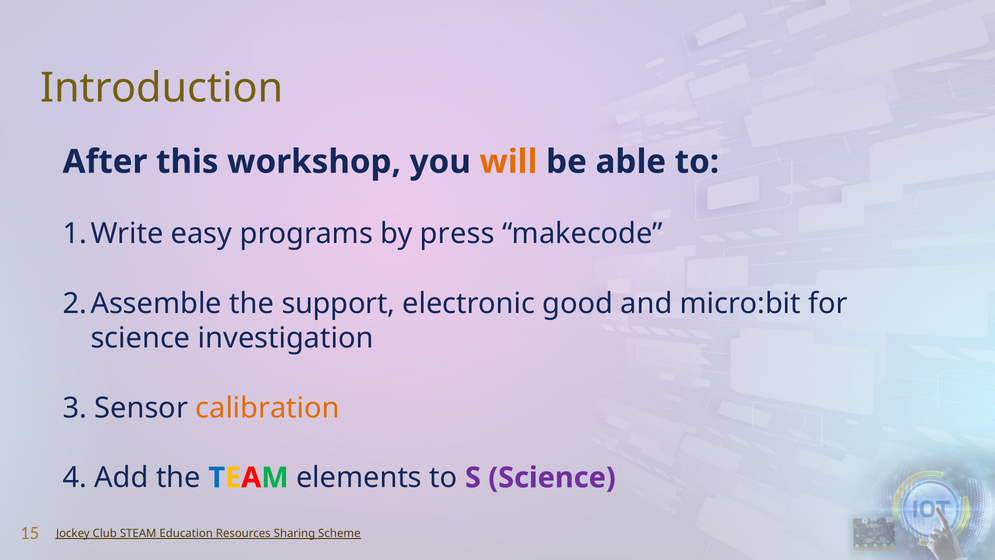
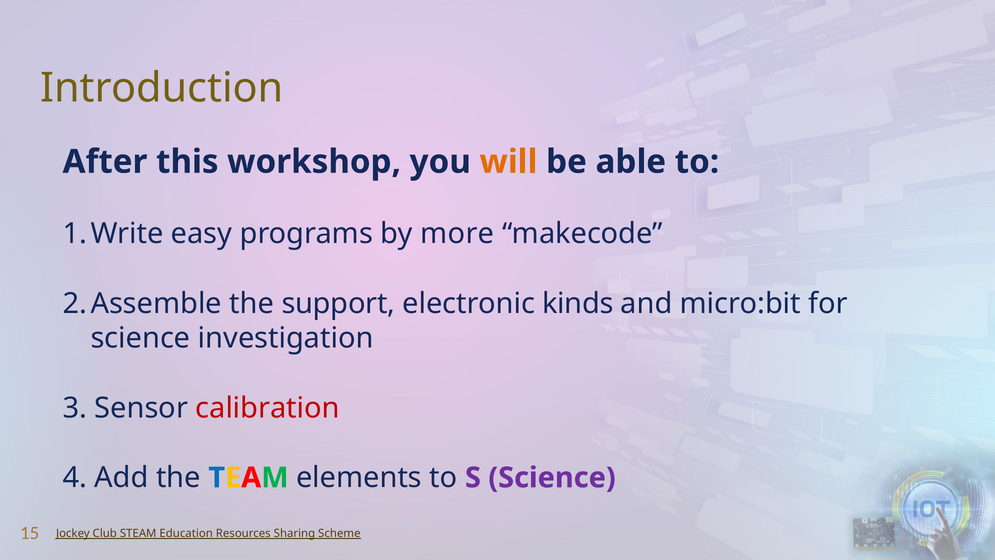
press: press -> more (457, 234)
good: good -> kinds (578, 303)
calibration colour: orange -> red (267, 408)
